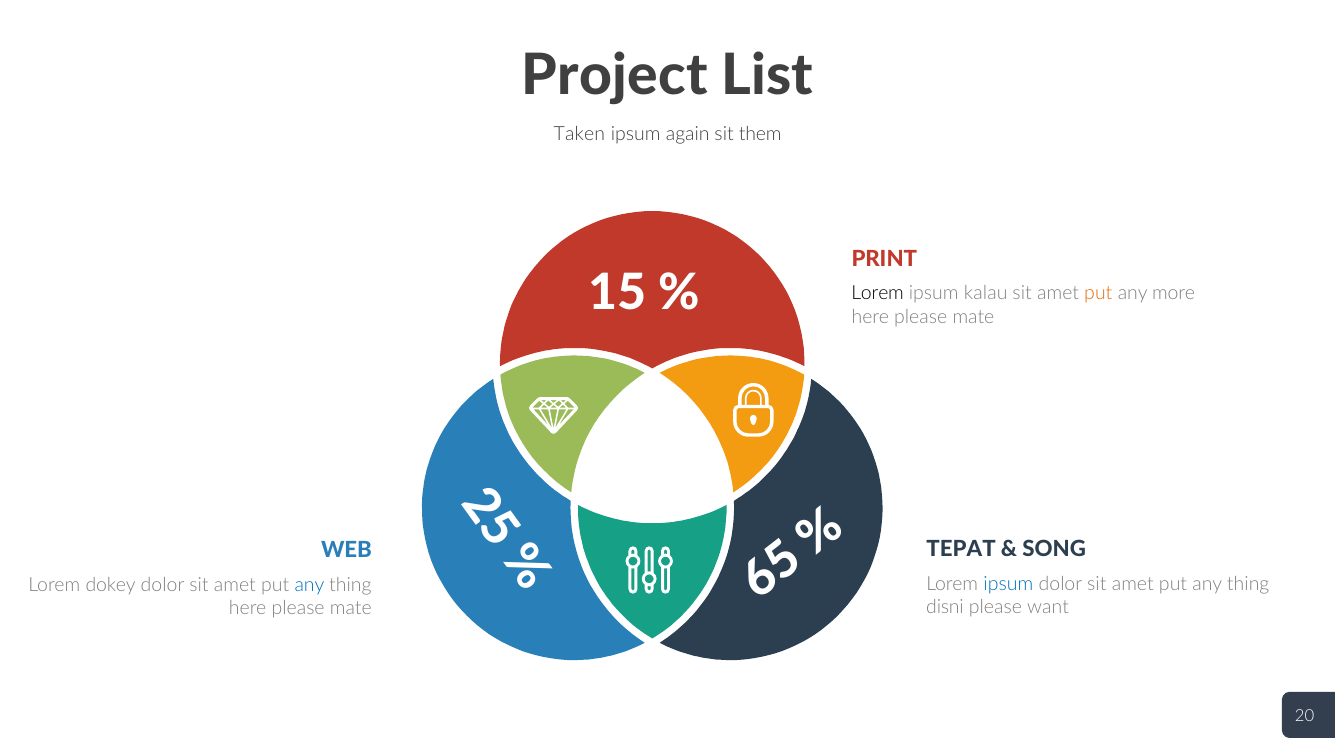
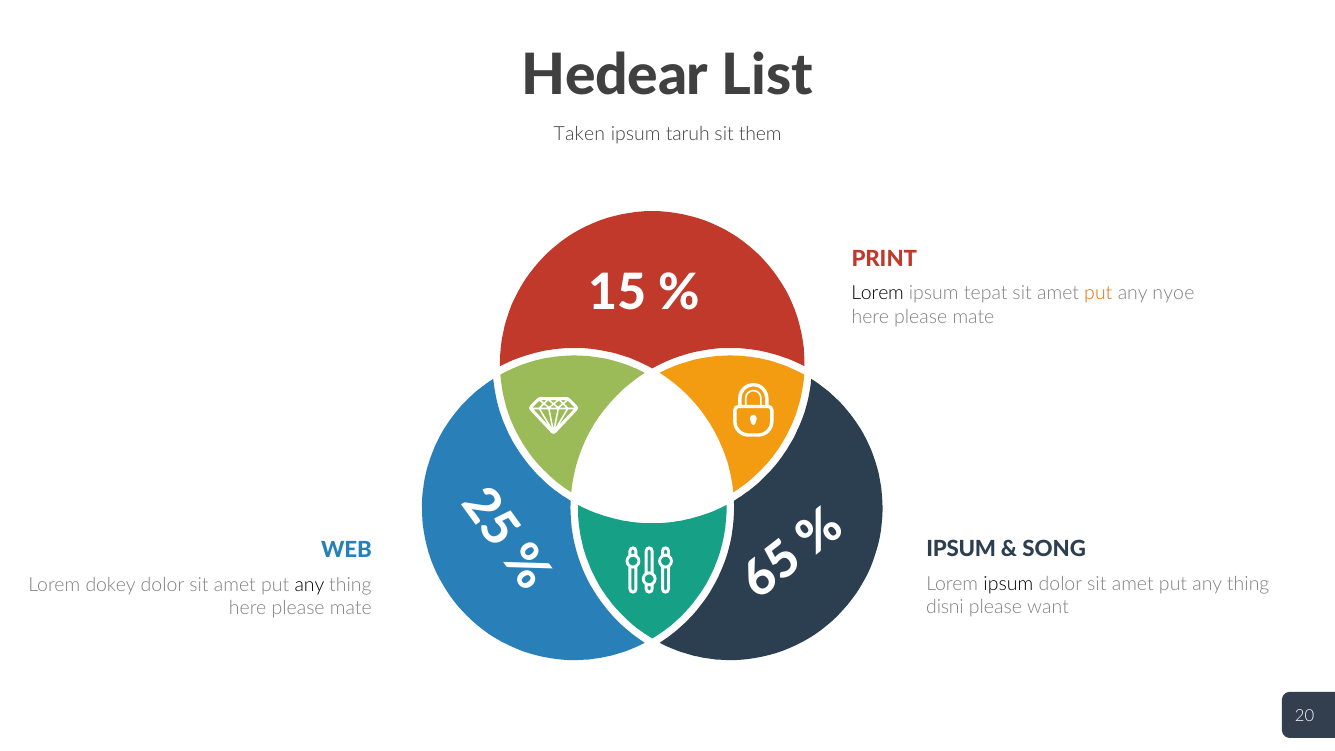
Project: Project -> Hedear (615, 75)
again: again -> taruh (688, 134)
kalau: kalau -> tepat (986, 294)
more: more -> nyoe (1173, 294)
TEPAT: TEPAT -> IPSUM (961, 550)
ipsum colour: blue -> black (1008, 584)
any colour: blue -> black (309, 585)
